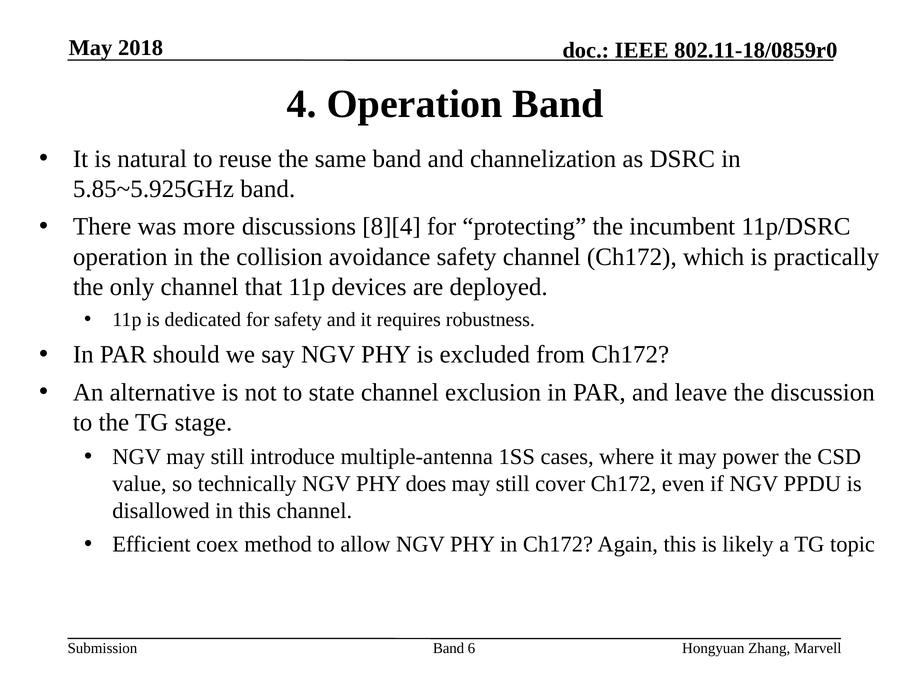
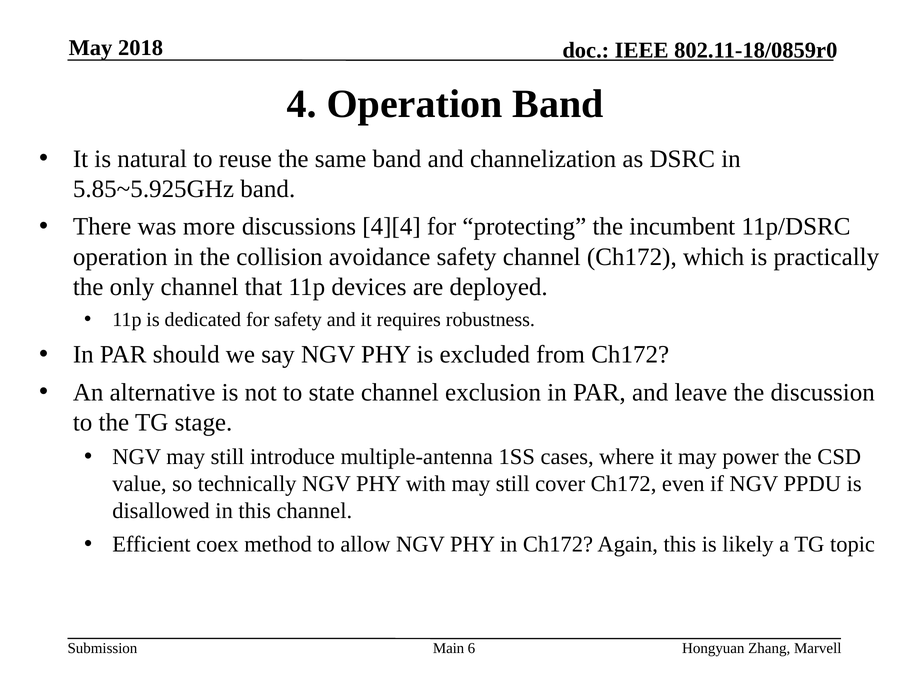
8][4: 8][4 -> 4][4 (392, 227)
does: does -> with (426, 484)
Band: Band -> Main (449, 648)
